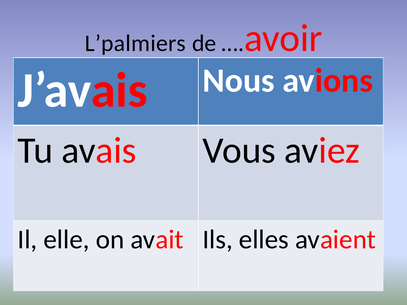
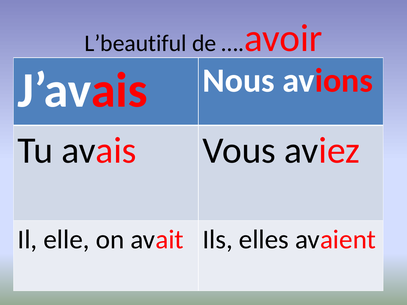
L’palmiers: L’palmiers -> L’beautiful (136, 44)
